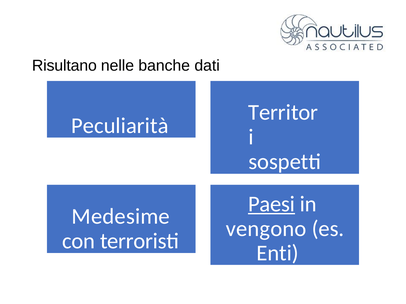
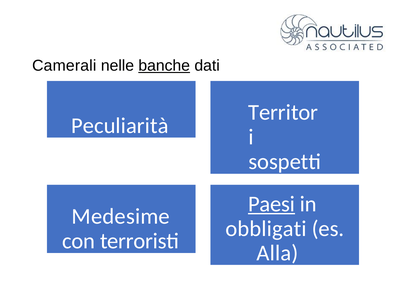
Risultano: Risultano -> Camerali (64, 66)
banche underline: none -> present (164, 66)
vengono: vengono -> obbligati (266, 229)
Enti: Enti -> Alla (277, 253)
